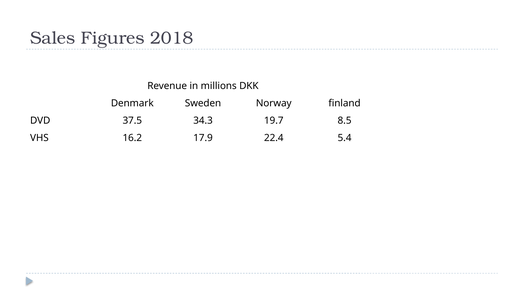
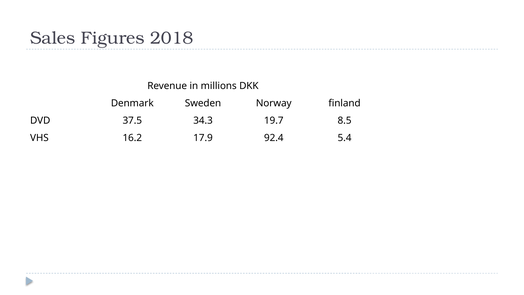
22.4: 22.4 -> 92.4 (274, 138)
